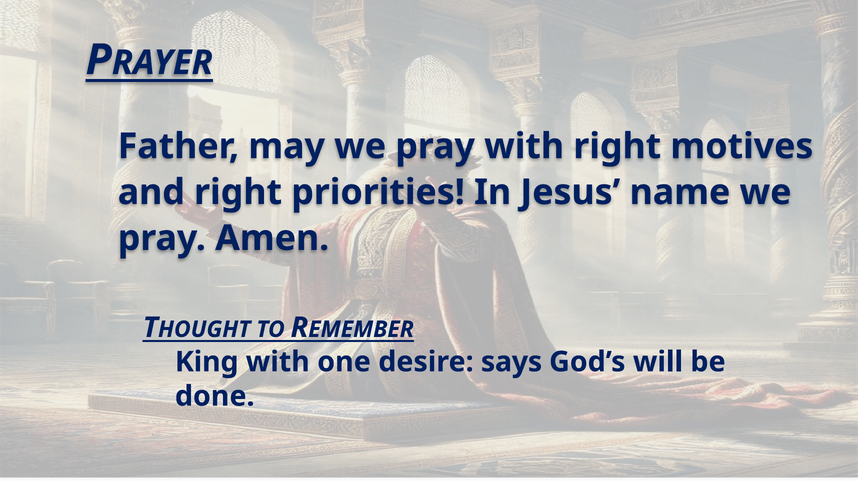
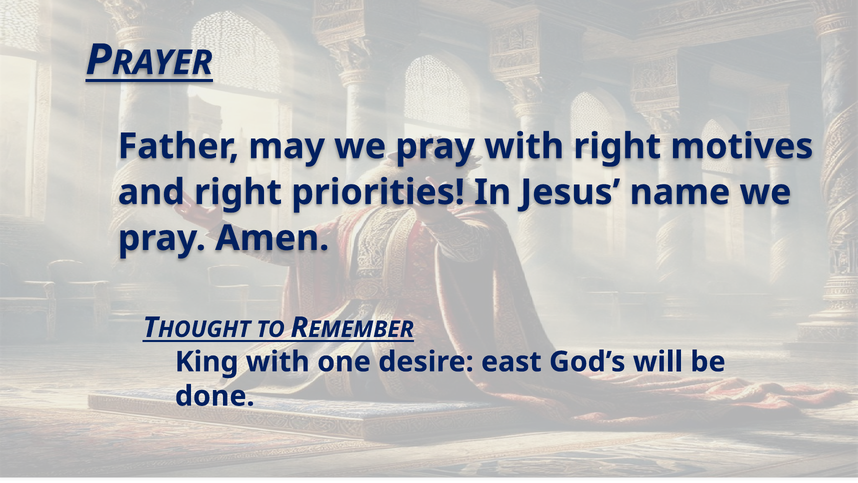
says: says -> east (511, 362)
